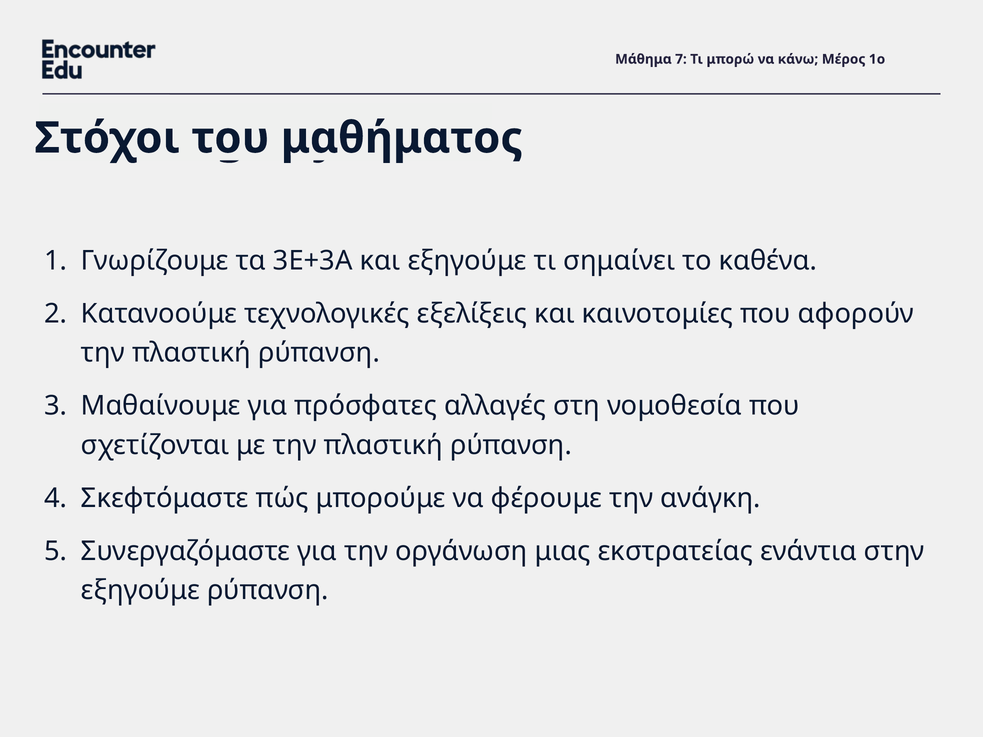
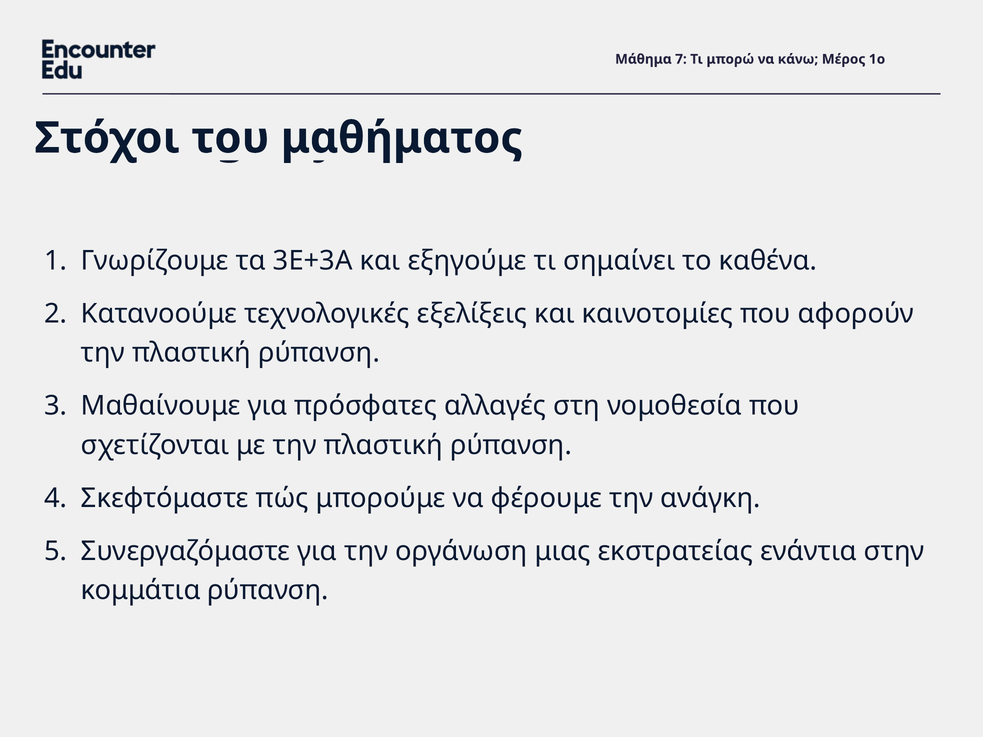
εξηγούμε: εξηγούμε -> κομμάτια (141, 591)
